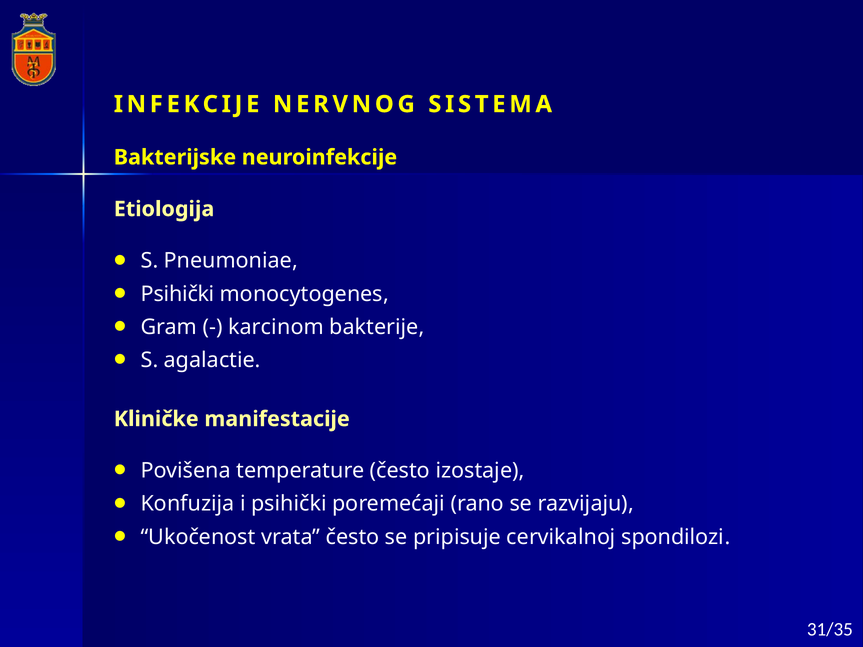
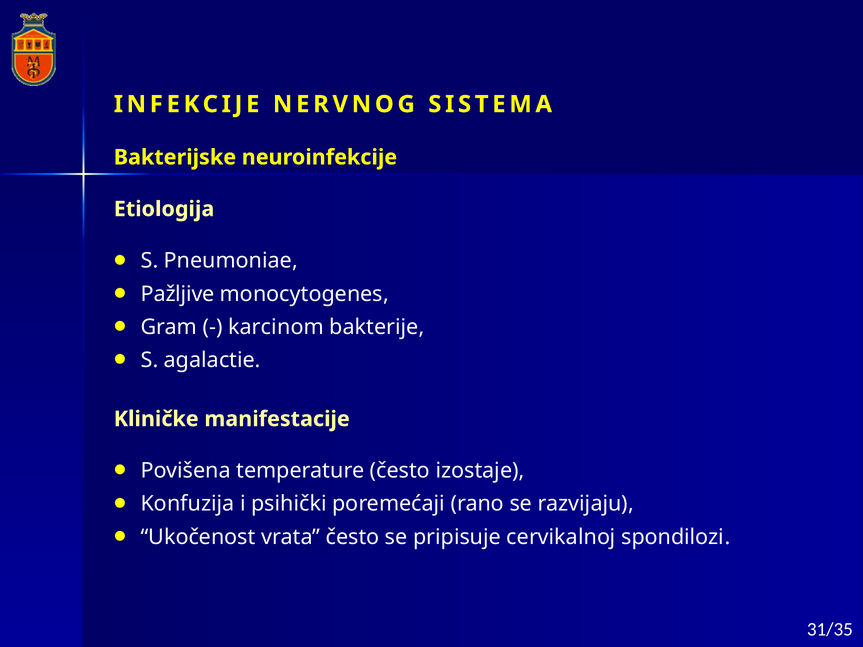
Psihički: Psihički -> Pažljive (178, 294)
